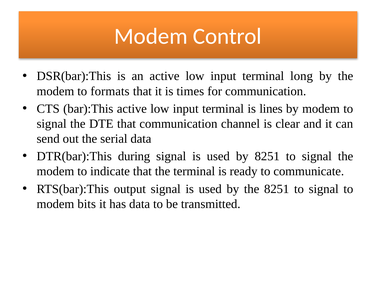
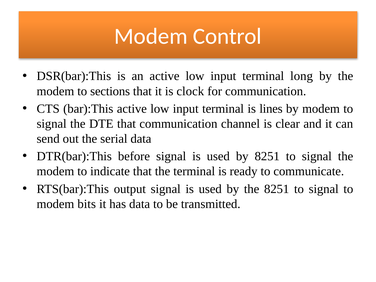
formats: formats -> sections (110, 91)
times: times -> clock (190, 91)
during: during -> before (134, 156)
